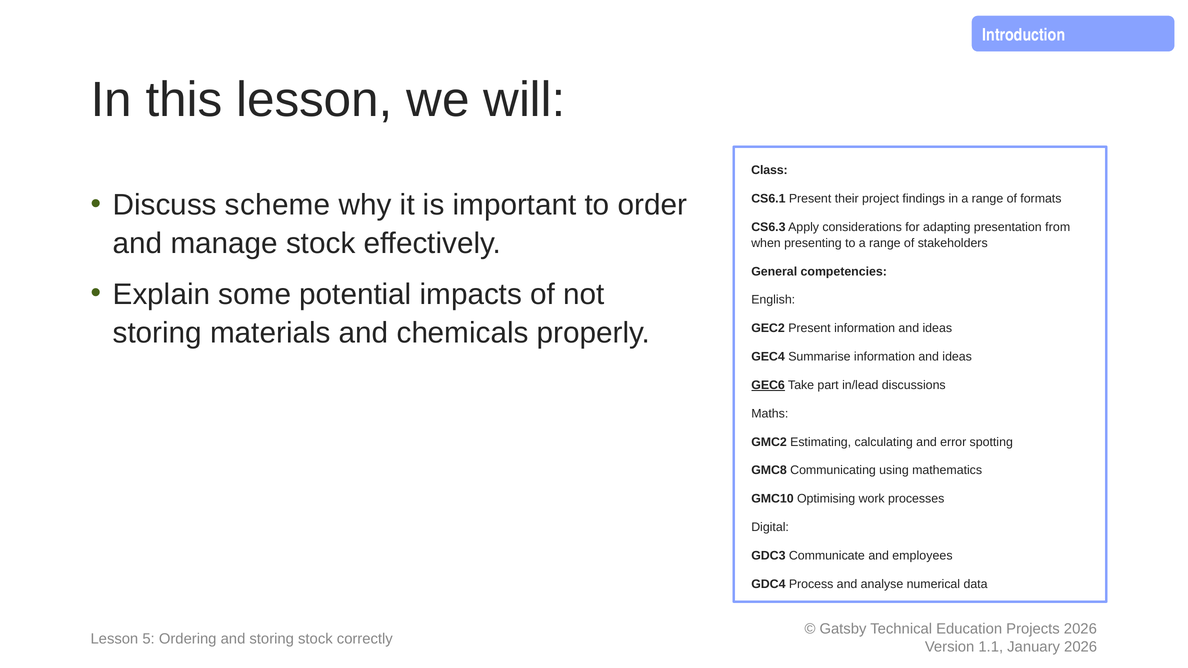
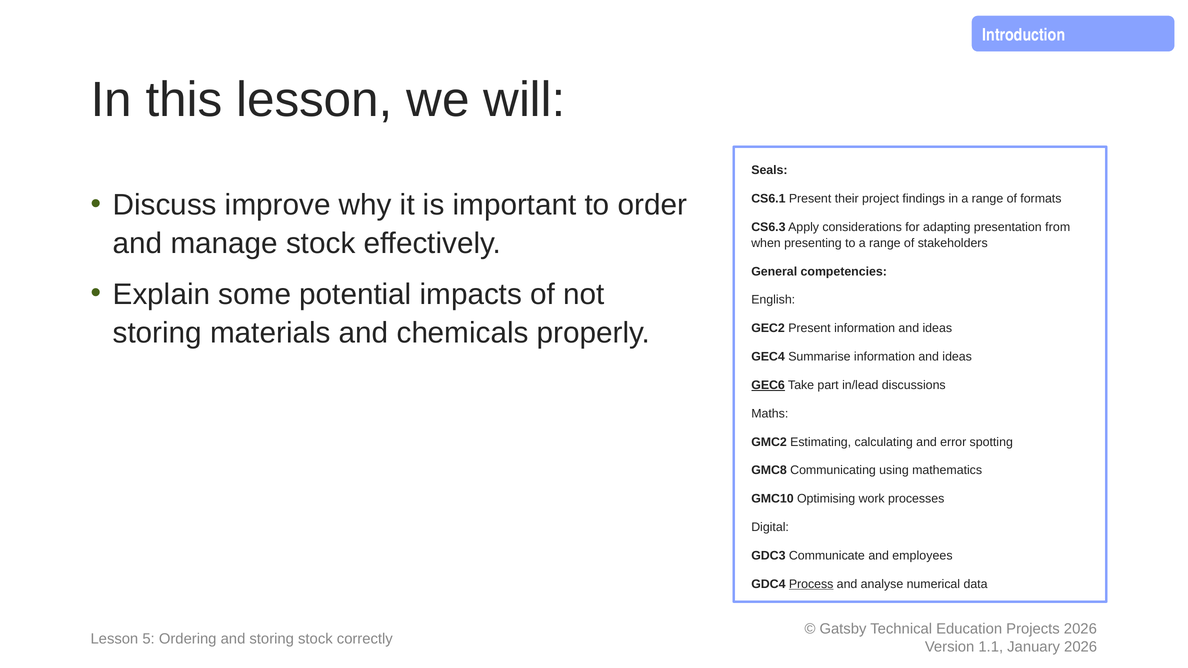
Class: Class -> Seals (769, 170)
scheme: scheme -> improve (278, 205)
Process underline: none -> present (811, 584)
